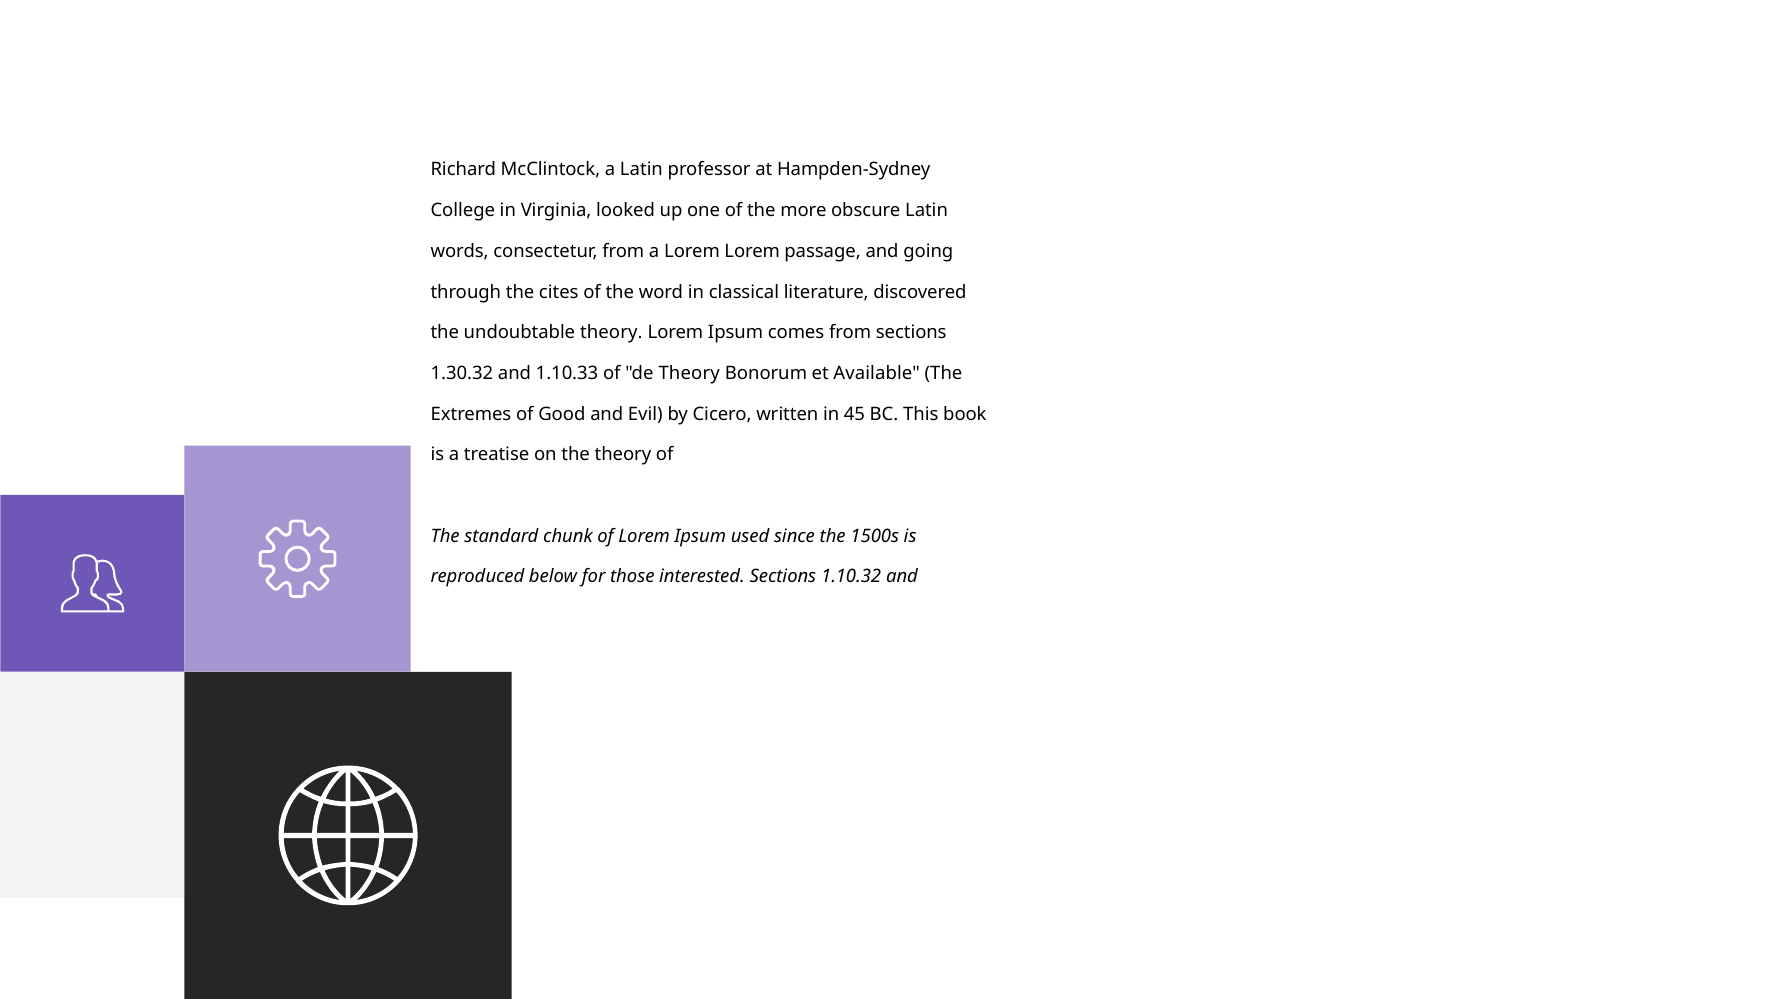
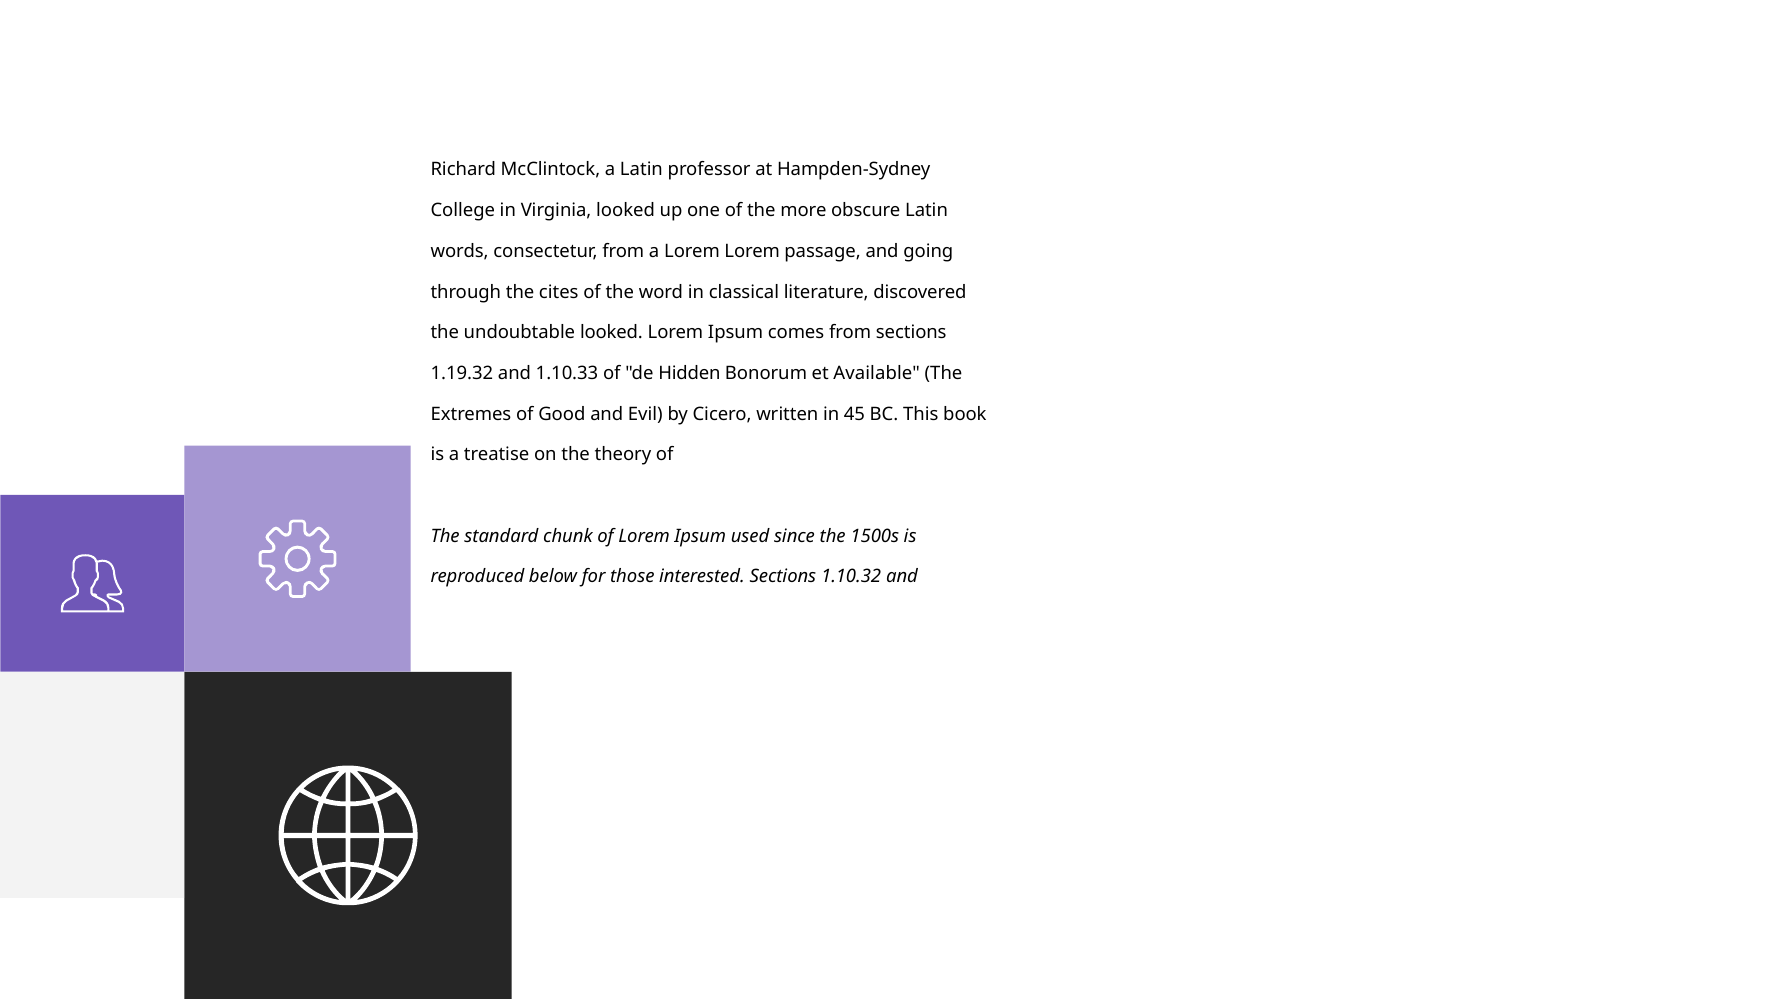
undoubtable theory: theory -> looked (611, 333)
1.30.32: 1.30.32 -> 1.19.32 (462, 373)
de Theory: Theory -> Hidden (689, 373)
